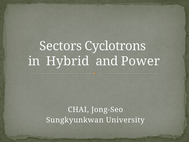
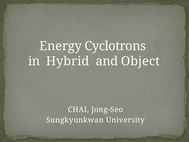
Sectors: Sectors -> Energy (61, 46)
Power: Power -> Object (140, 61)
